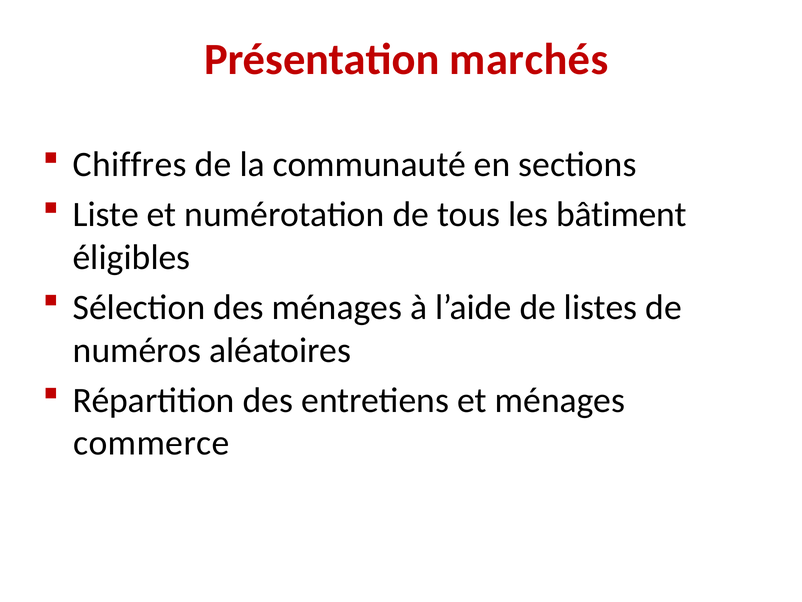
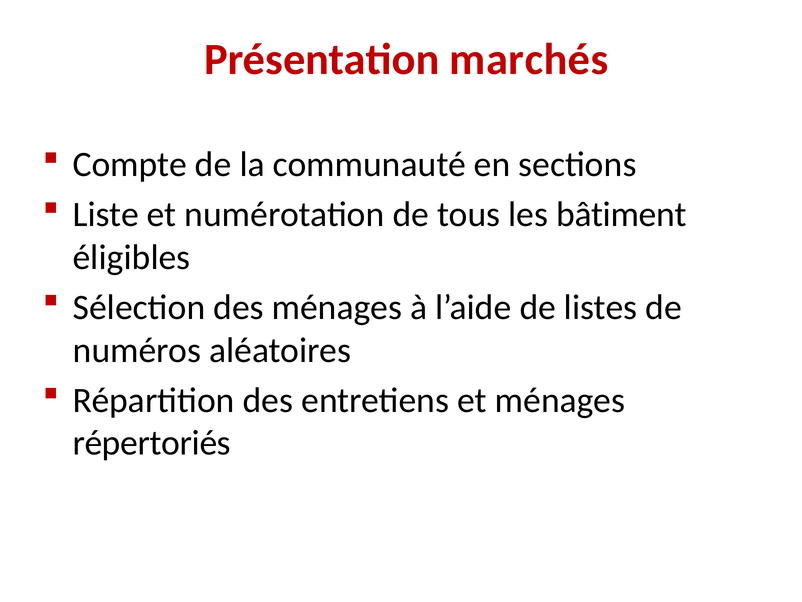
Chiffres: Chiffres -> Compte (130, 164)
commerce: commerce -> répertoriés (152, 443)
